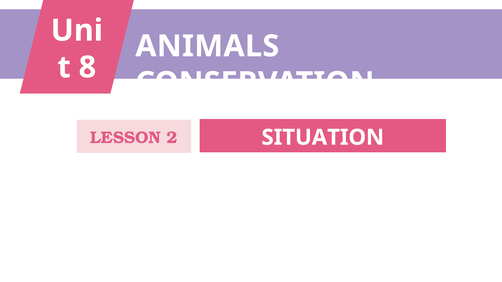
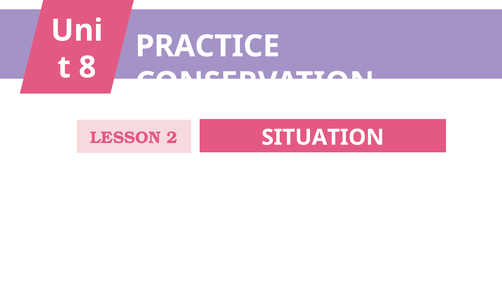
ANIMALS: ANIMALS -> PRACTICE (208, 46)
